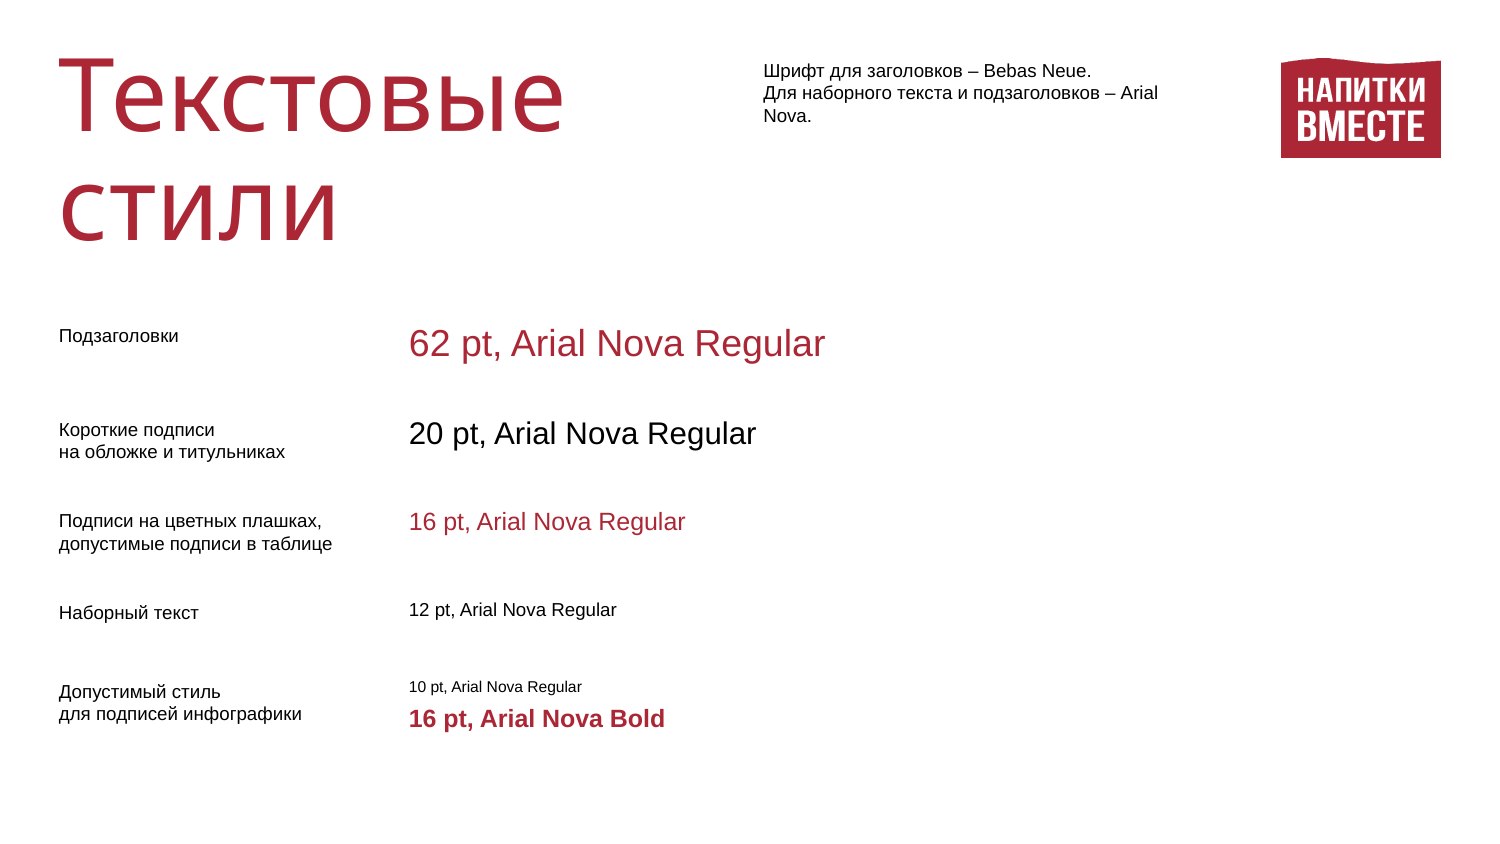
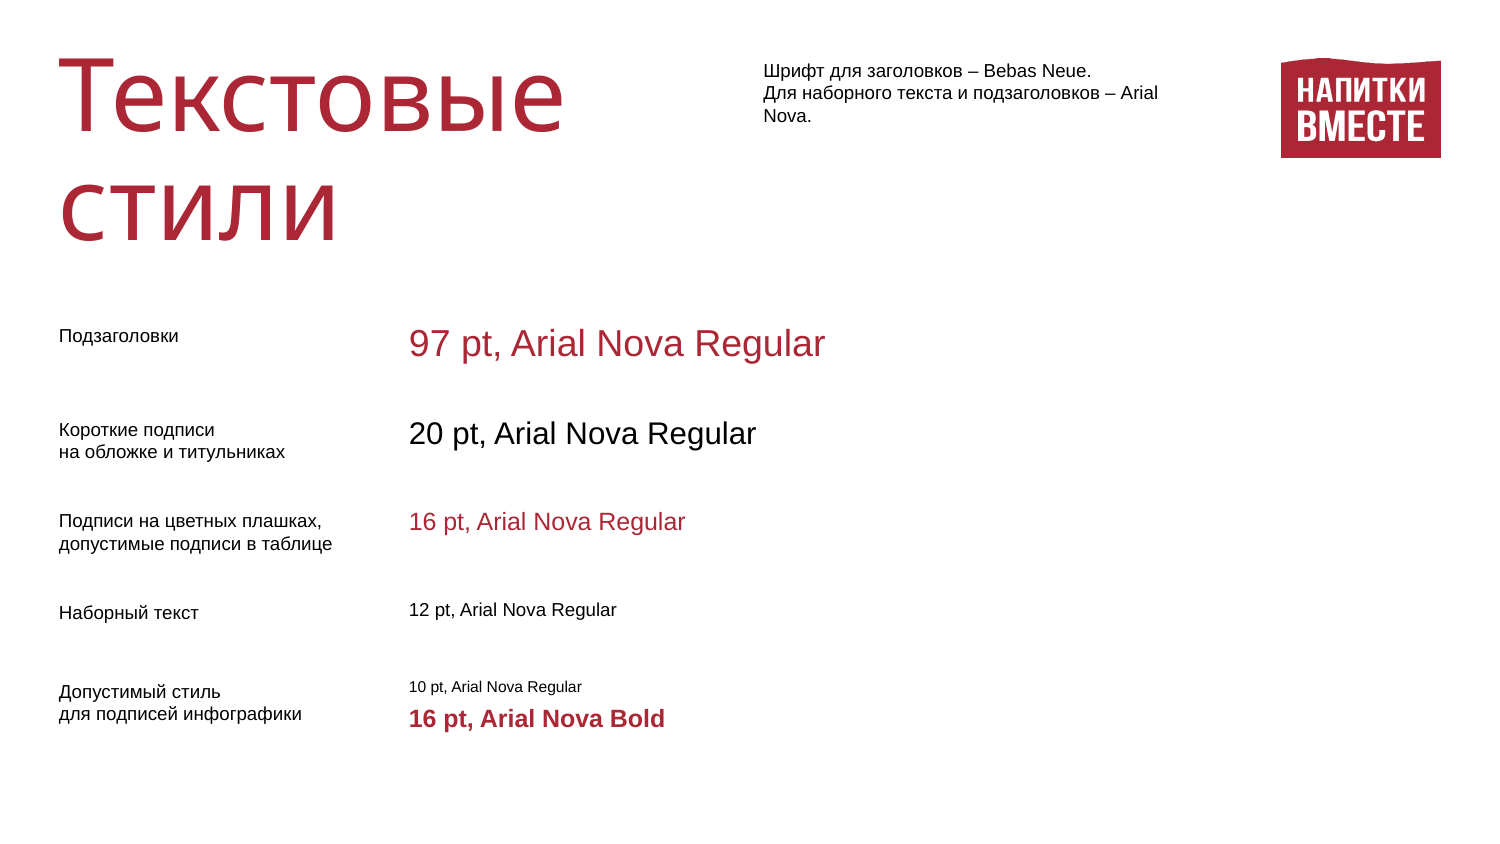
62: 62 -> 97 (430, 344)
